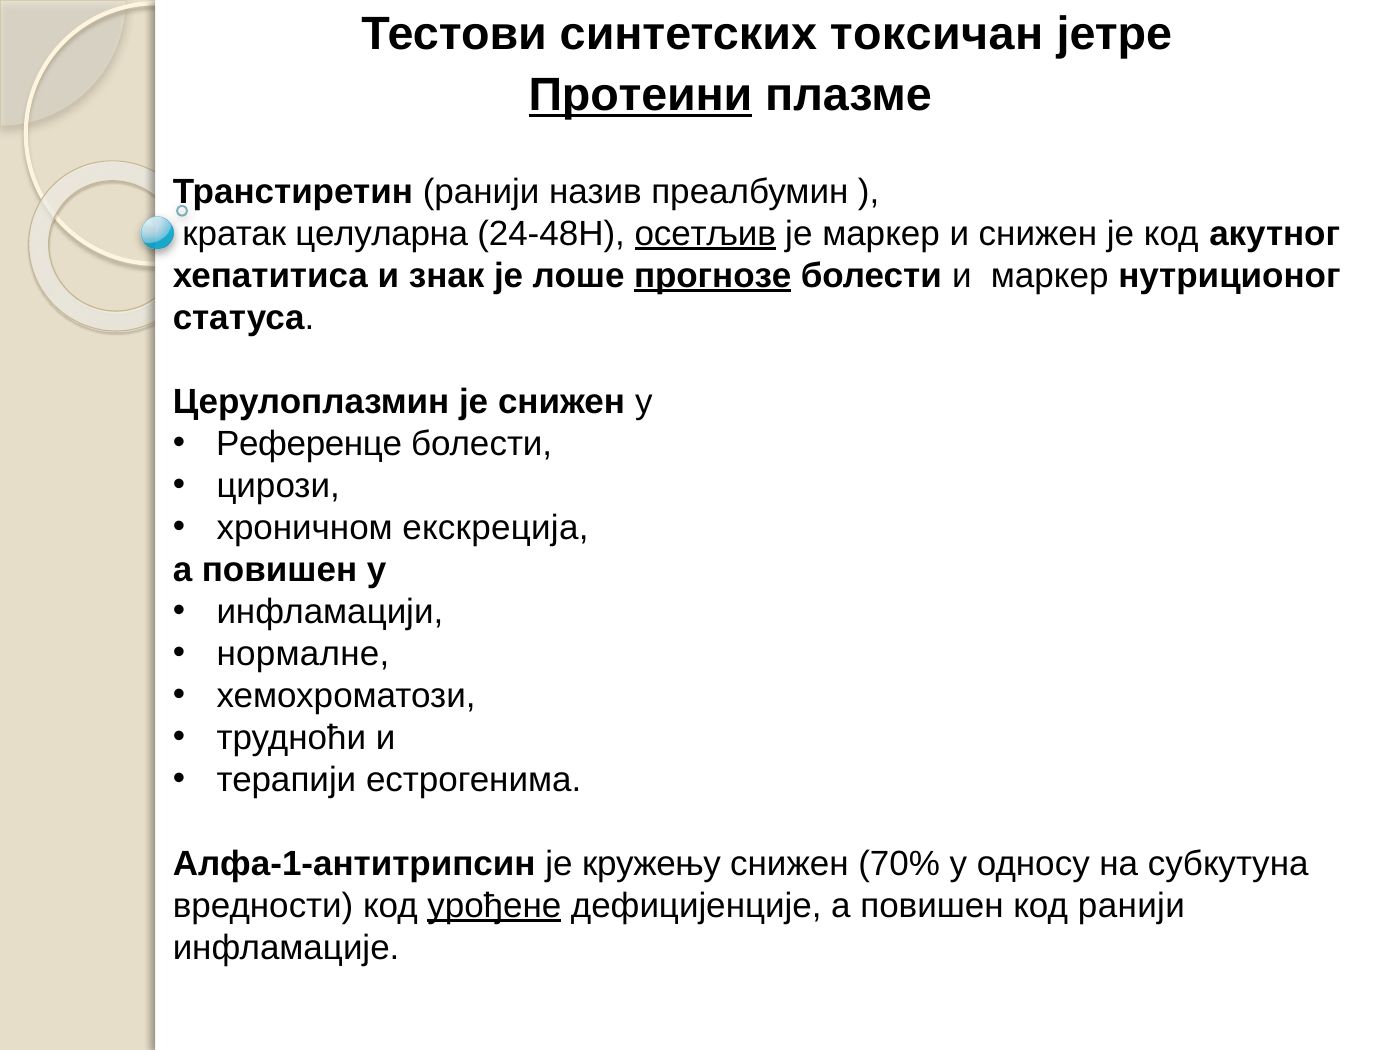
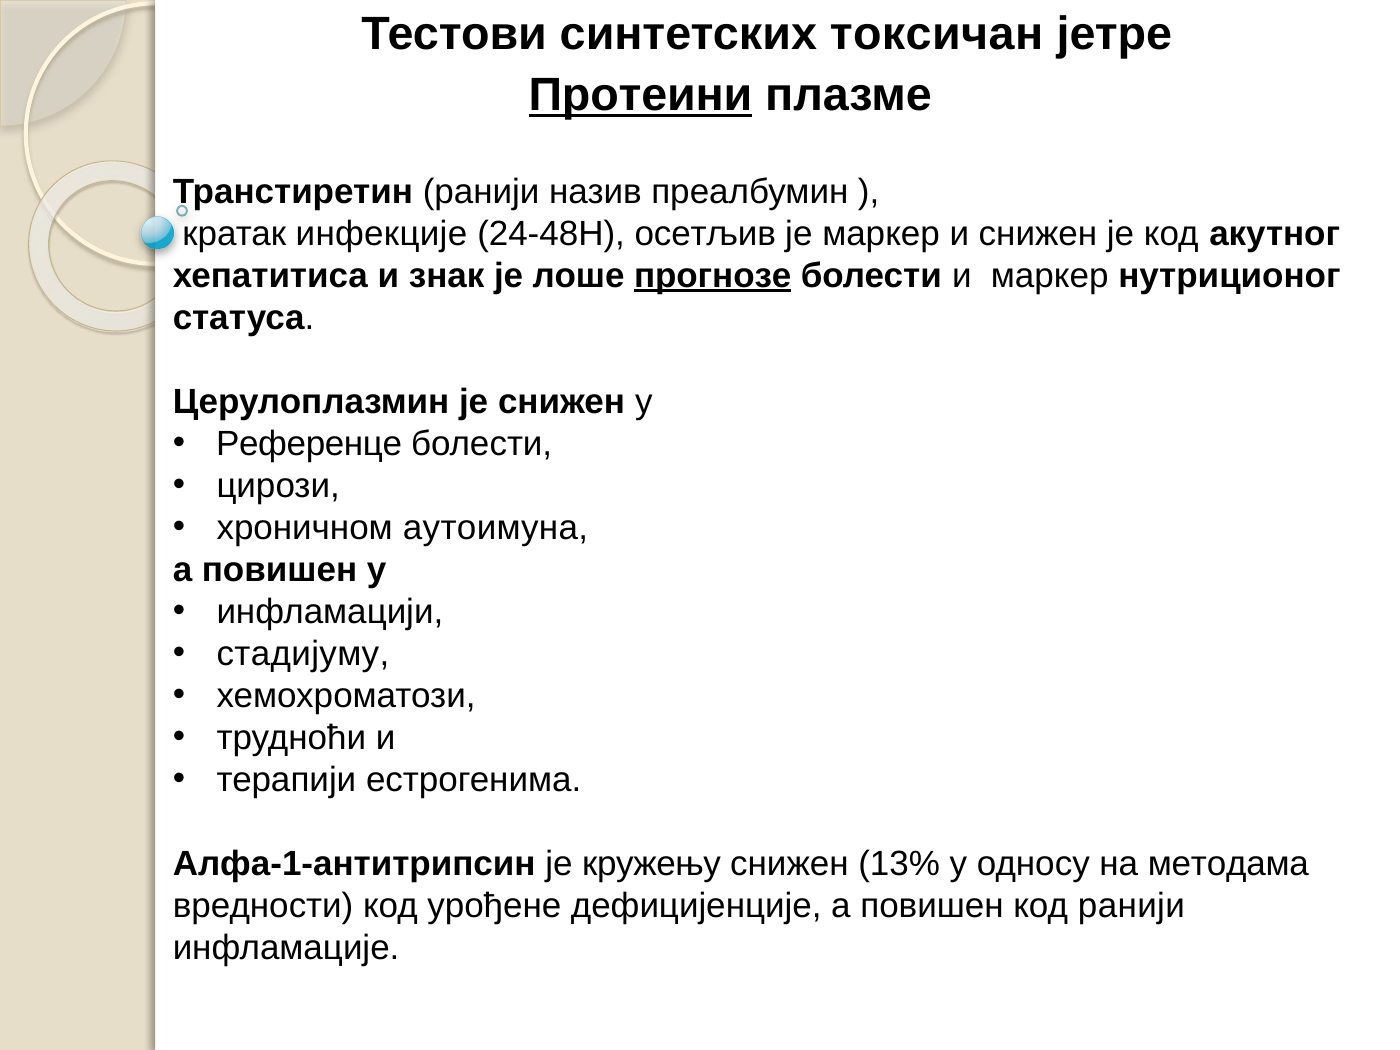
целуларна: целуларна -> инфекције (381, 233)
осетљив underline: present -> none (705, 233)
екскреција: екскреција -> аутоимуна (495, 527)
нормалне: нормалне -> стадијуму (303, 653)
70%: 70% -> 13% (899, 863)
субкутуна: субкутуна -> методама (1228, 863)
урођене underline: present -> none (494, 905)
